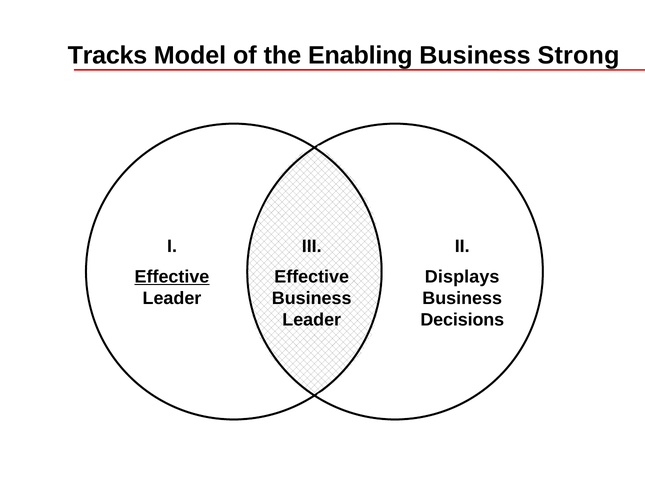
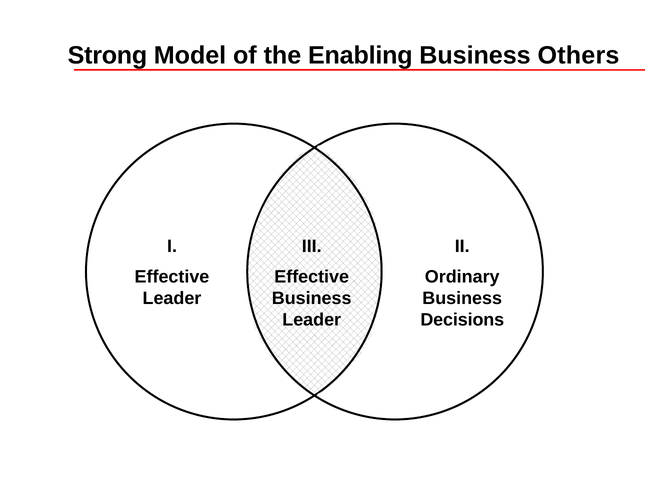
Tracks: Tracks -> Strong (107, 55)
Strong: Strong -> Others (579, 55)
Effective underline: present -> none (172, 277)
Displays: Displays -> Ordinary (462, 277)
